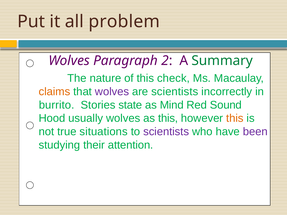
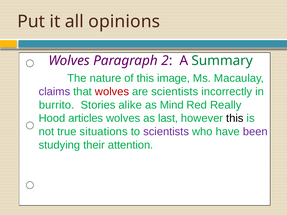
problem: problem -> opinions (124, 22)
check: check -> image (174, 78)
claims colour: orange -> purple (54, 92)
wolves colour: purple -> red (112, 92)
state: state -> alike (130, 105)
Sound: Sound -> Really (226, 105)
usually: usually -> articles (86, 118)
as this: this -> last (168, 118)
this colour: orange -> black (235, 118)
